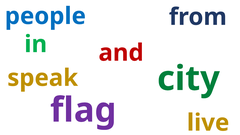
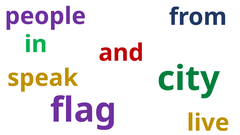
people colour: blue -> purple (45, 16)
